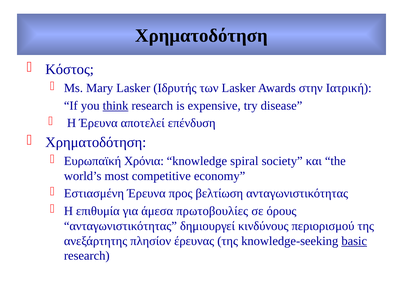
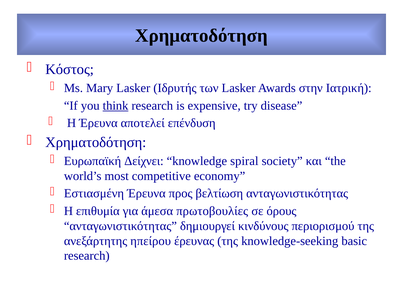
Χρόνια: Χρόνια -> Δείχνει (144, 161)
πλησίον: πλησίον -> ηπείρου (151, 241)
basic underline: present -> none (354, 241)
